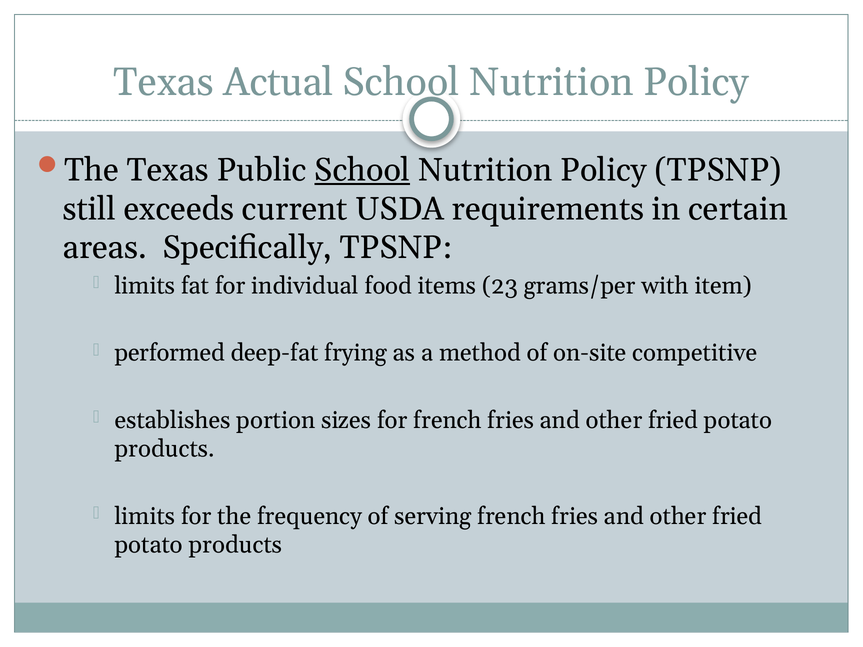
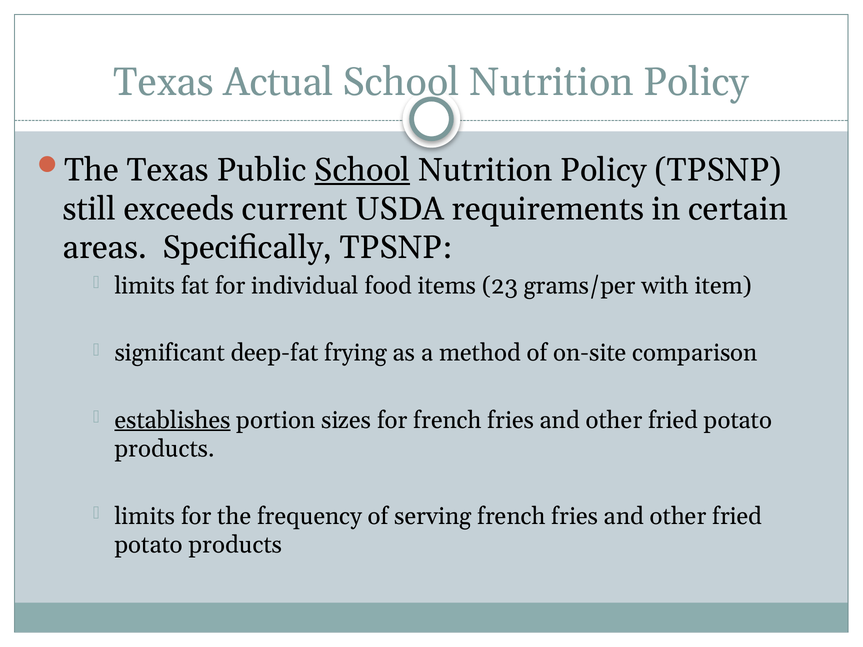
performed: performed -> significant (170, 353)
competitive: competitive -> comparison (695, 353)
establishes underline: none -> present (173, 420)
